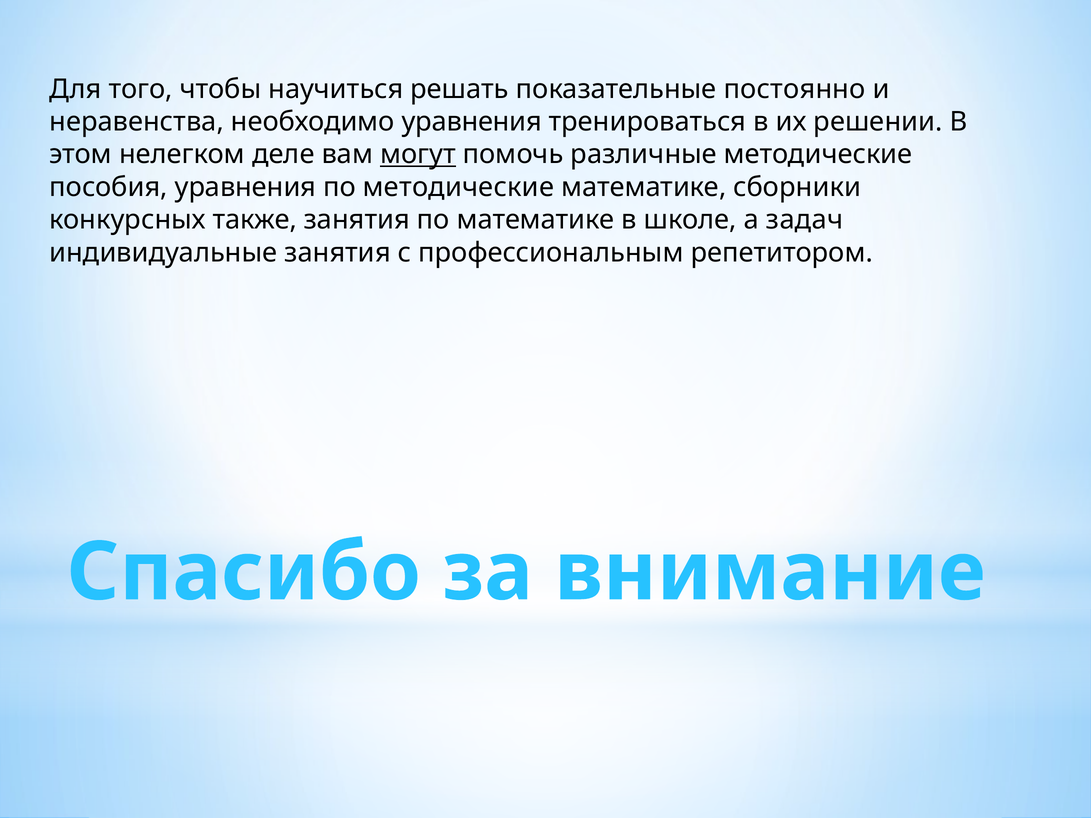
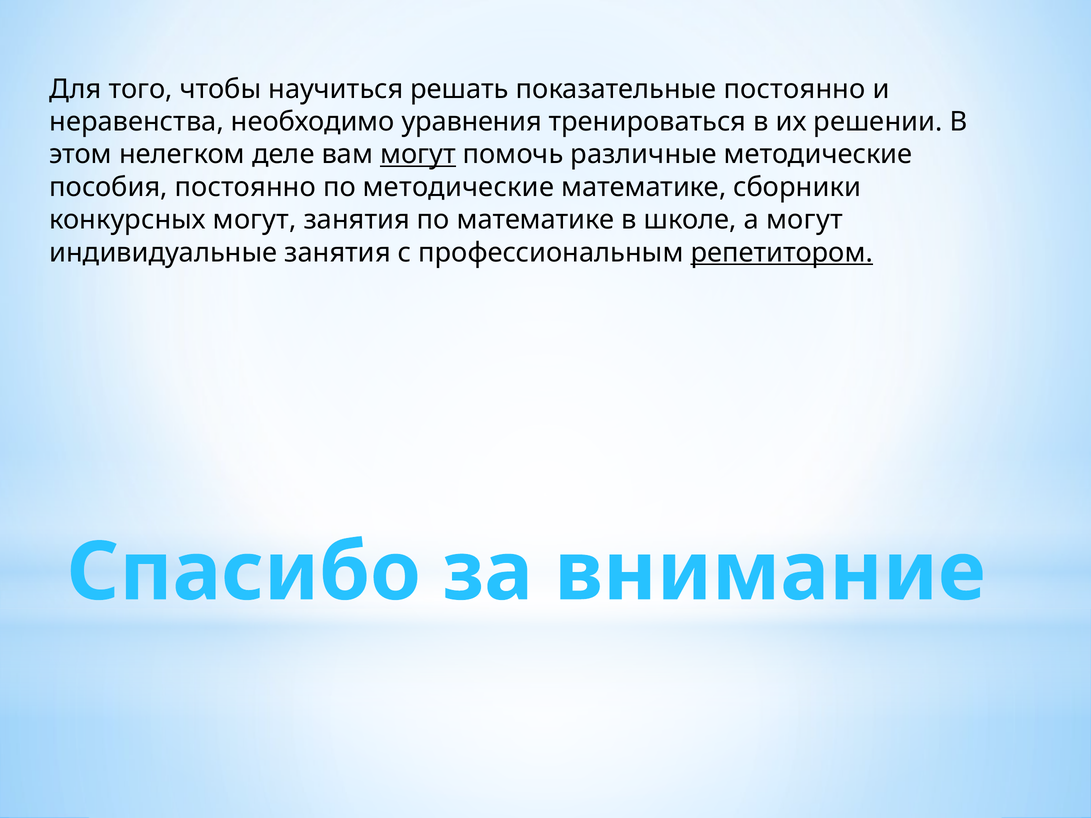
пособия уравнения: уравнения -> постоянно (245, 187)
конкурсных также: также -> могут (255, 220)
а задач: задач -> могут (805, 220)
репетитором underline: none -> present (782, 253)
